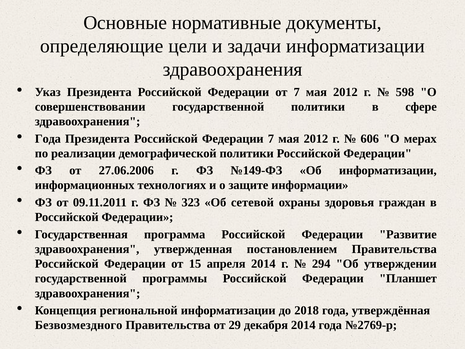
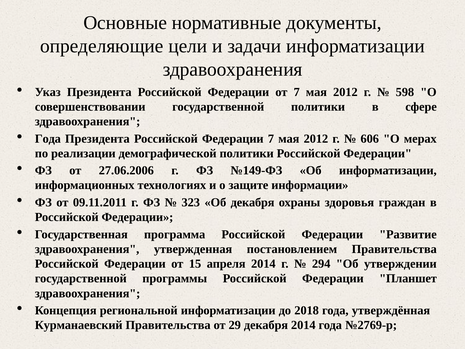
Об сетевой: сетевой -> декабря (253, 202)
Безвозмездного: Безвозмездного -> Курманаевский (79, 325)
